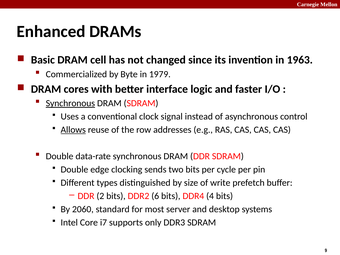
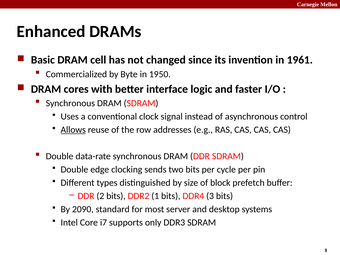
1963: 1963 -> 1961 (300, 60)
1979: 1979 -> 1950 (160, 74)
Synchronous underline: present -> none (70, 103)
write: write -> block (220, 183)
6: 6 -> 1 (155, 196)
4: 4 -> 3 (210, 196)
2060: 2060 -> 2090 (83, 209)
